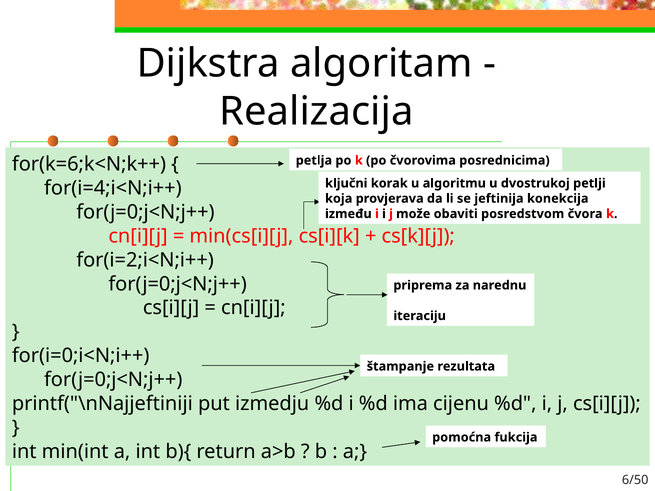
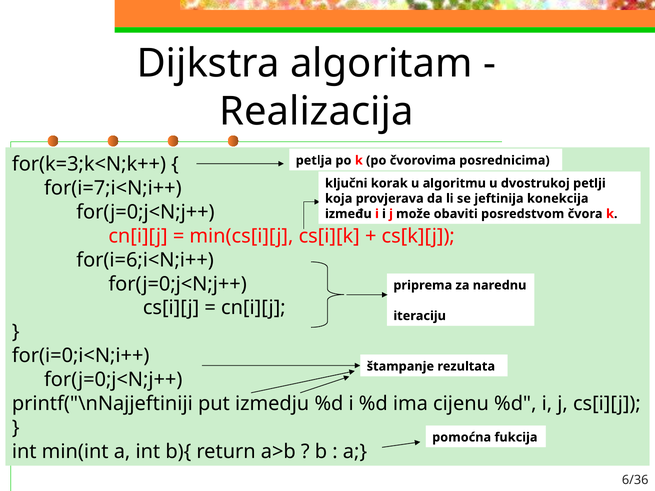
for(k=6;k<N;k++: for(k=6;k<N;k++ -> for(k=3;k<N;k++ (89, 164)
for(i=4;i<N;i++: for(i=4;i<N;i++ -> for(i=7;i<N;i++ (113, 188)
for(i=2;i<N;i++: for(i=2;i<N;i++ -> for(i=6;i<N;i++ (145, 260)
6/50: 6/50 -> 6/36 (635, 480)
